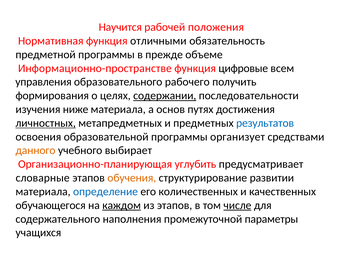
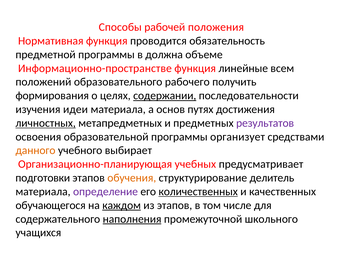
Научится: Научится -> Способы (120, 27)
отличными: отличными -> проводится (158, 41)
прежде: прежде -> должна (164, 55)
цифровые: цифровые -> линейные (243, 68)
управления: управления -> положений (43, 82)
ниже: ниже -> идеи (75, 109)
результатов colour: blue -> purple (265, 123)
углубить: углубить -> учебных (195, 164)
словарные: словарные -> подготовки (43, 178)
развитии: развитии -> делитель (272, 178)
определение colour: blue -> purple (106, 192)
количественных underline: none -> present (198, 192)
числе underline: present -> none (237, 205)
наполнения underline: none -> present (132, 219)
параметры: параметры -> школьного (271, 219)
